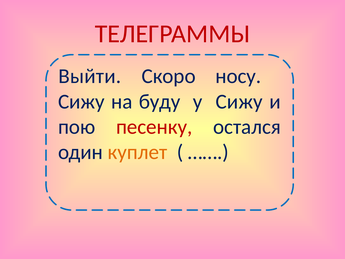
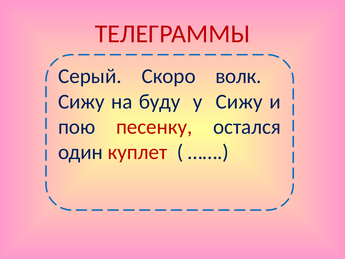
Выйти: Выйти -> Серый (90, 76)
носу: носу -> волк (238, 76)
куплет colour: orange -> red (138, 152)
